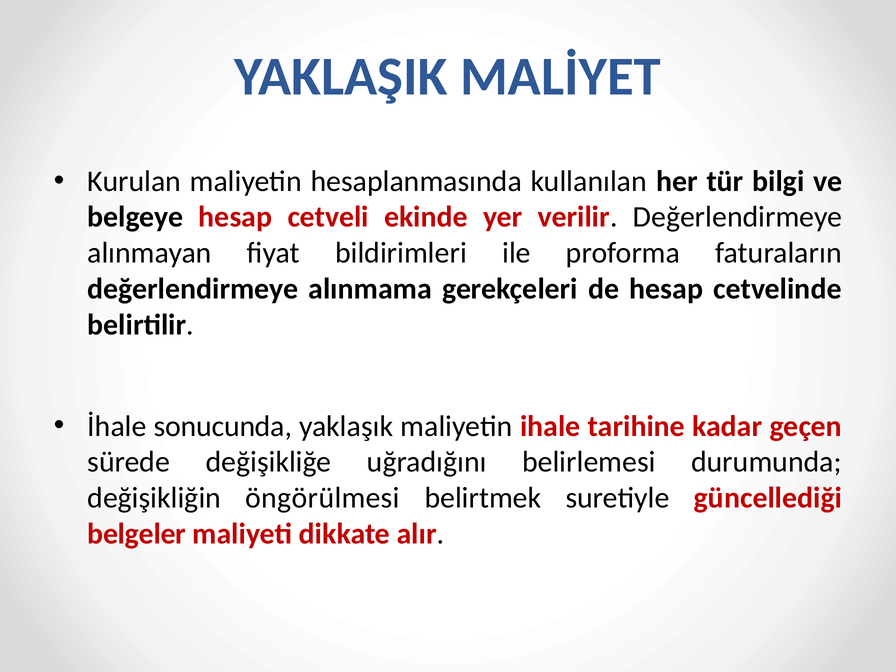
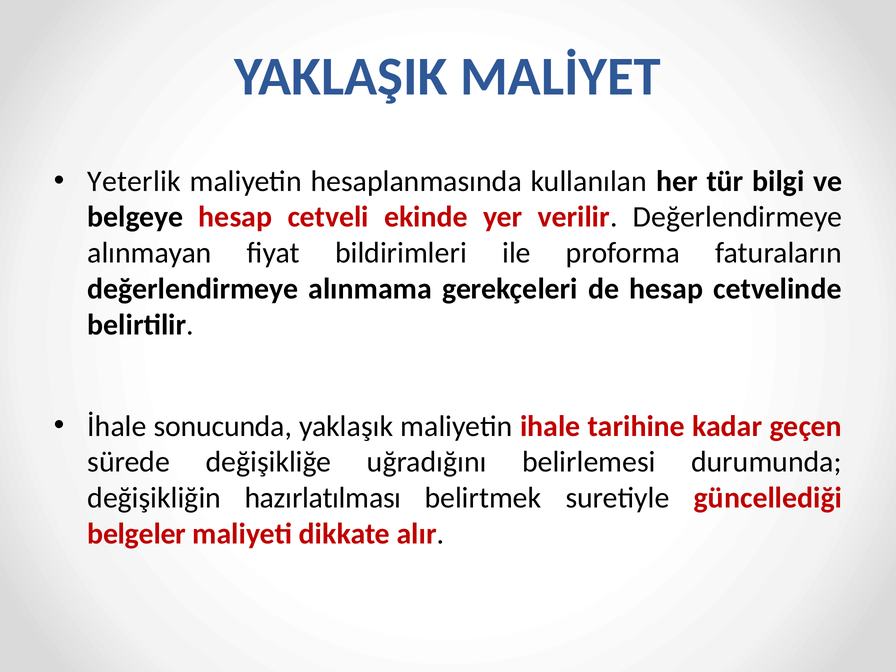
Kurulan: Kurulan -> Yeterlik (134, 181)
öngörülmesi: öngörülmesi -> hazırlatılması (323, 498)
